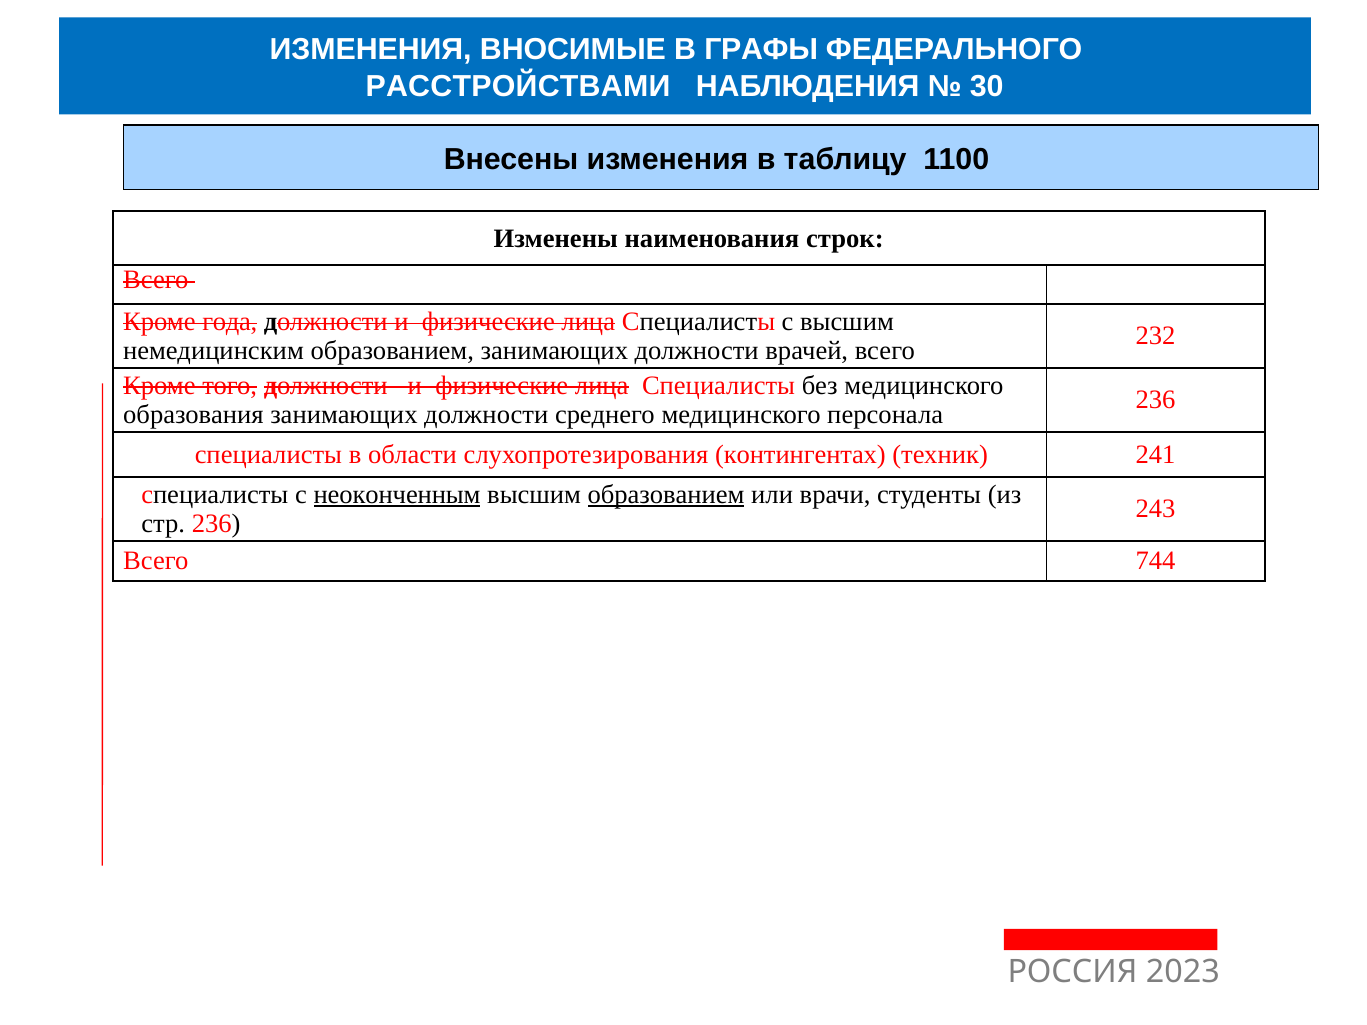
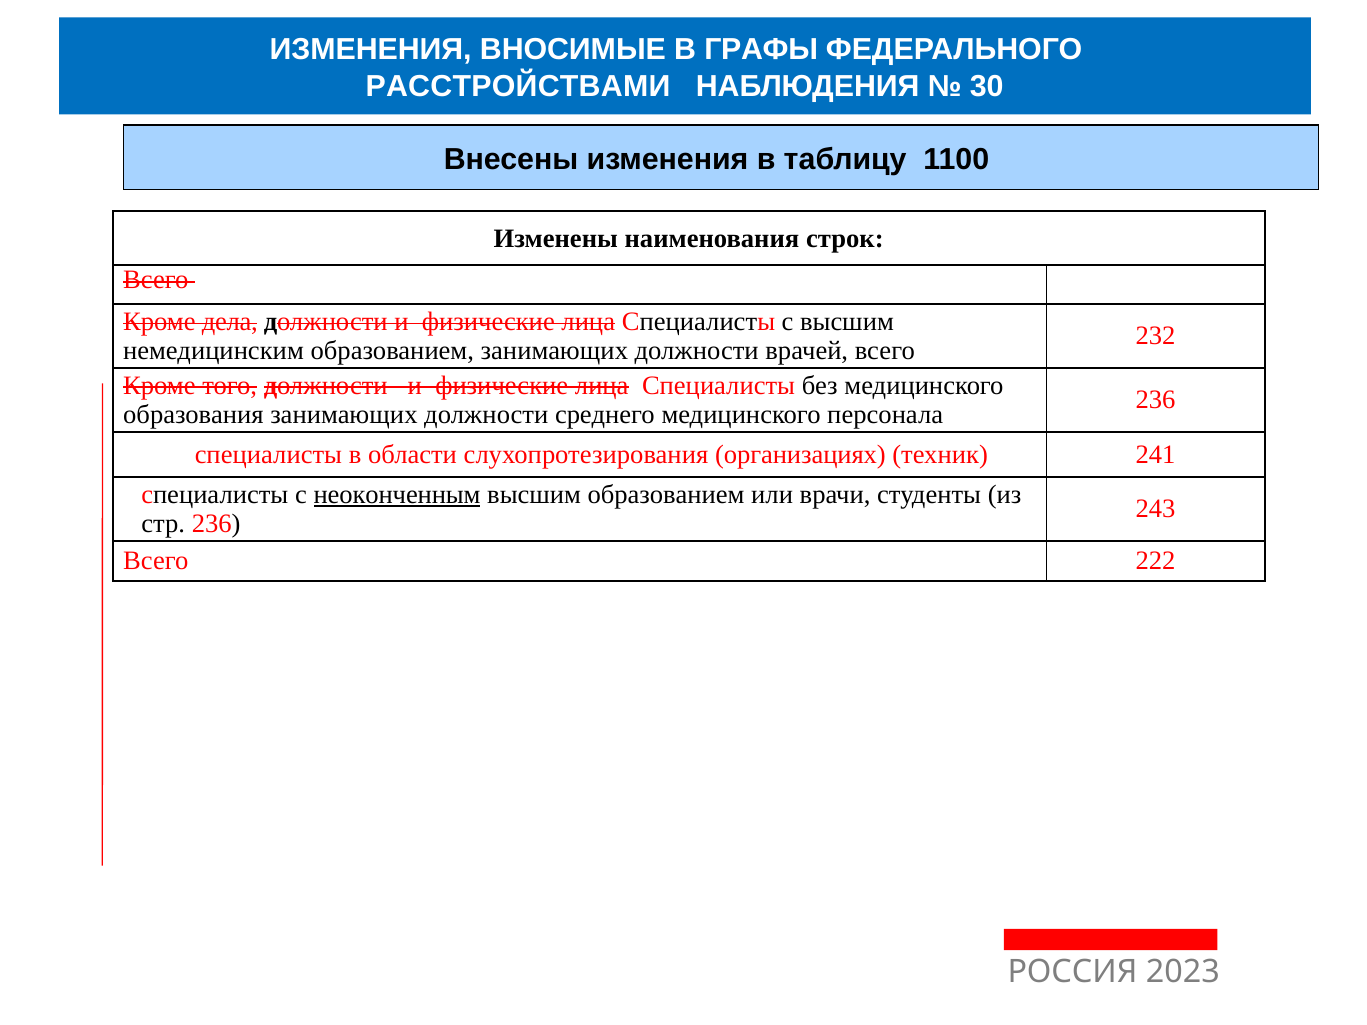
года: года -> дела (230, 322)
контингентах: контингентах -> организациях (800, 455)
образованием underline: present -> none (666, 495)
744: 744 -> 222 (1156, 561)
